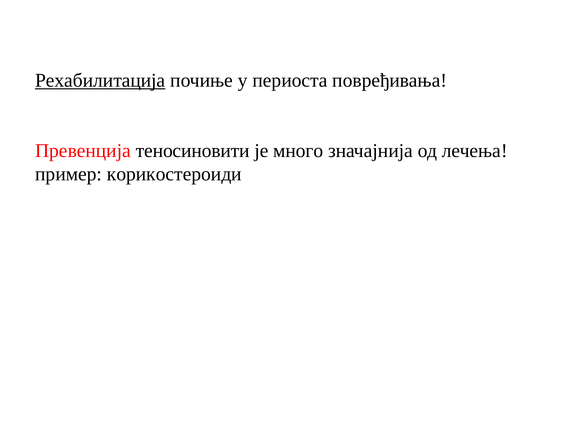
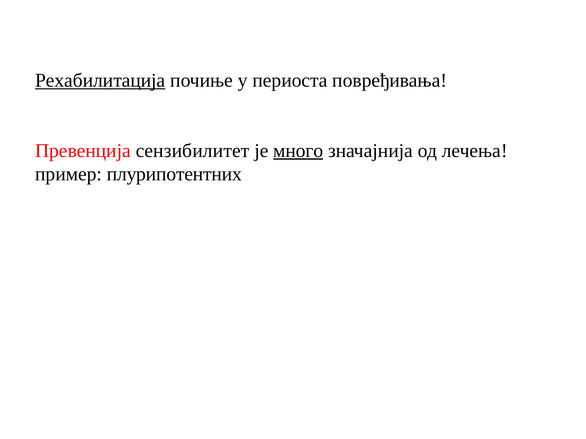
теносиновити: теносиновити -> сензибилитет (193, 151)
много underline: none -> present (298, 151)
корикостероиди: корикостероиди -> плурипотентних (174, 174)
